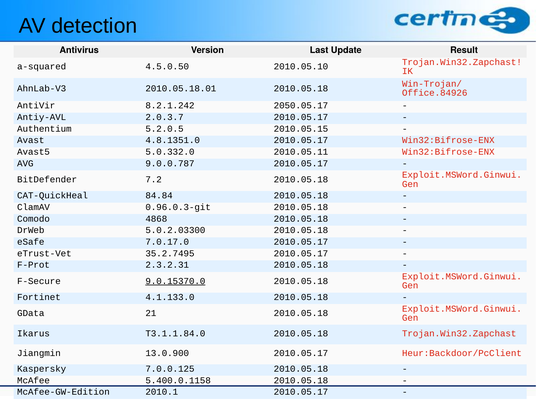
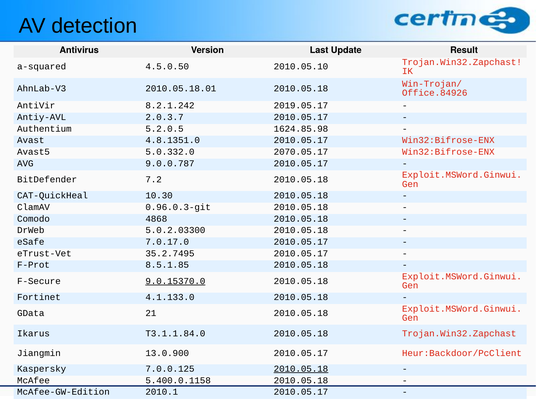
2050.05.17: 2050.05.17 -> 2019.05.17 (301, 106)
2010.05.15: 2010.05.15 -> 1624.85.98 (301, 129)
2010.05.11: 2010.05.11 -> 2070.05.17 (301, 152)
84.84: 84.84 -> 10.30 (159, 196)
2.3.2.31: 2.3.2.31 -> 8.5.1.85 (167, 265)
2010.05.18 underline: none -> present (301, 369)
